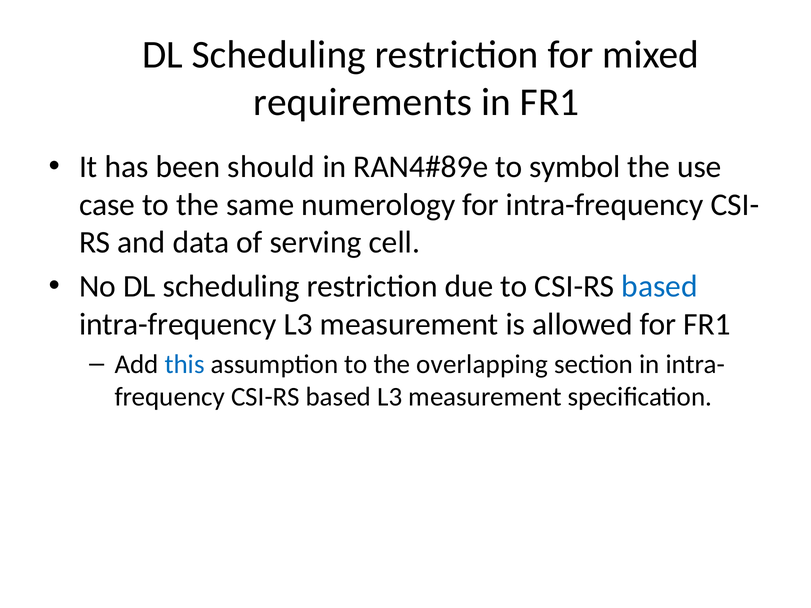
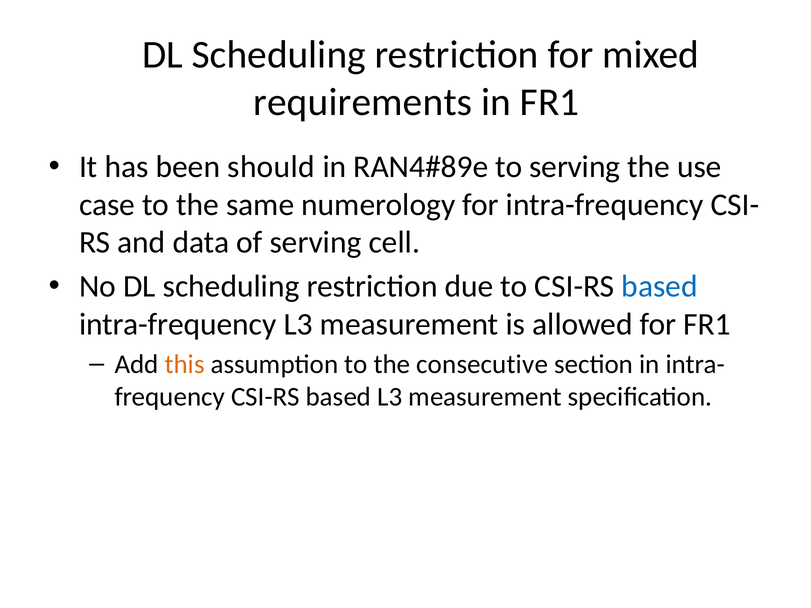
to symbol: symbol -> serving (575, 167)
this colour: blue -> orange (185, 365)
overlapping: overlapping -> consecutive (482, 365)
